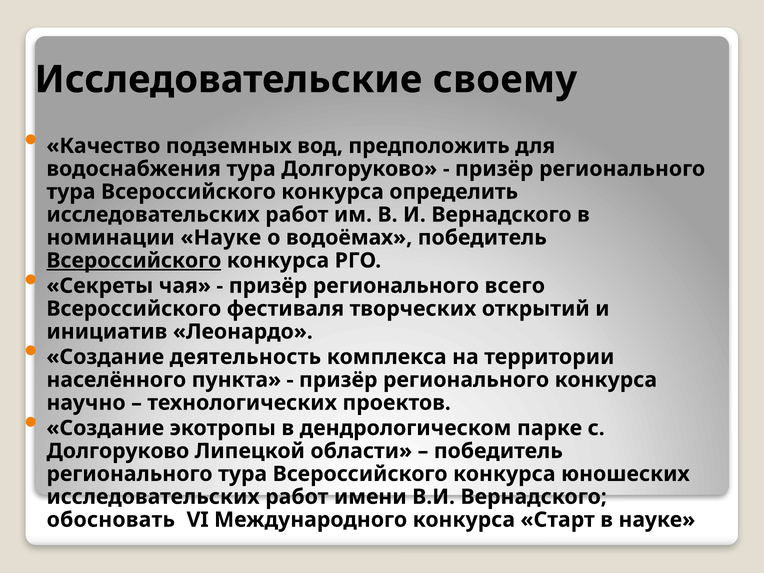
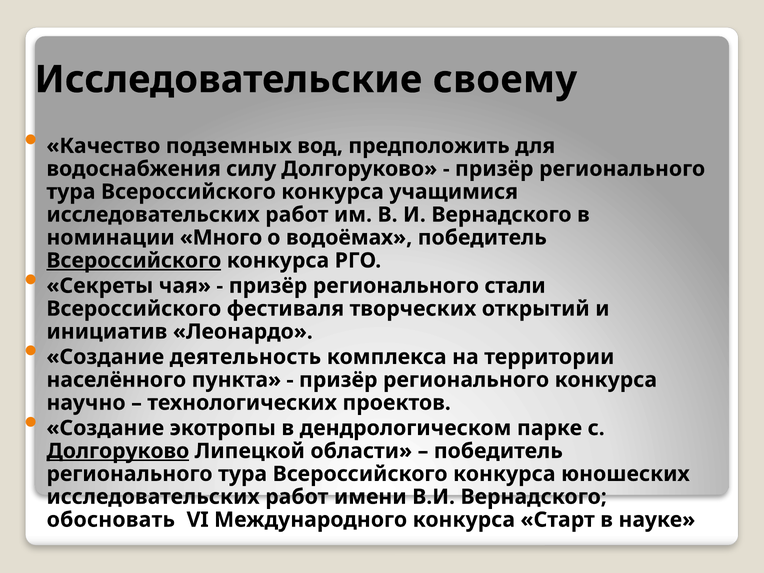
водоснабжения тура: тура -> силу (251, 169)
определить: определить -> учащимися (454, 192)
номинации Науке: Науке -> Много (221, 238)
всего: всего -> стали (515, 286)
Долгоруково underline: none -> present (118, 451)
